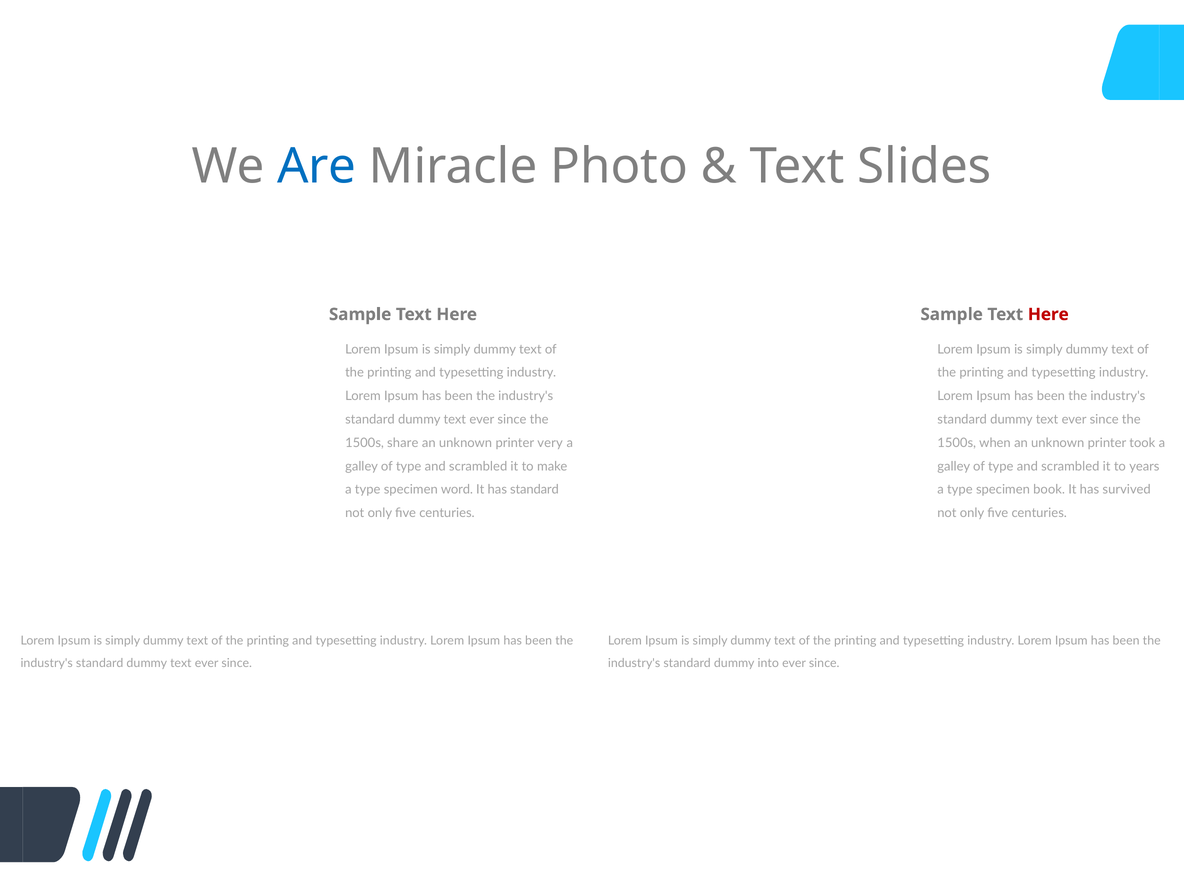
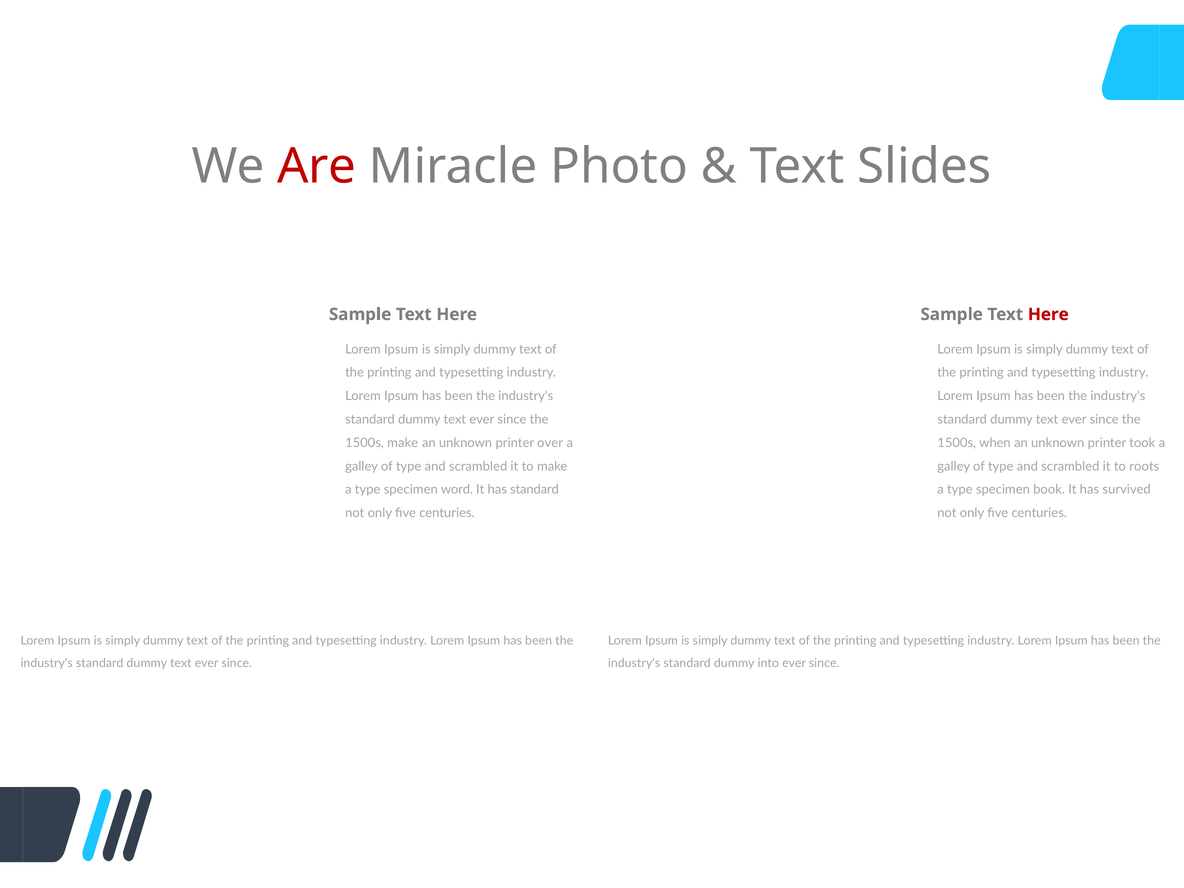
Are colour: blue -> red (317, 166)
1500s share: share -> make (403, 443)
very: very -> over (550, 443)
years: years -> roots (1144, 466)
